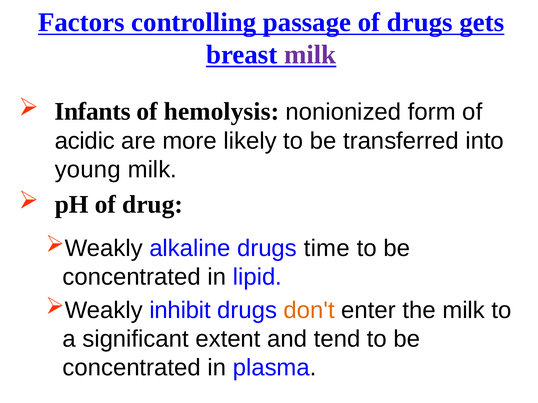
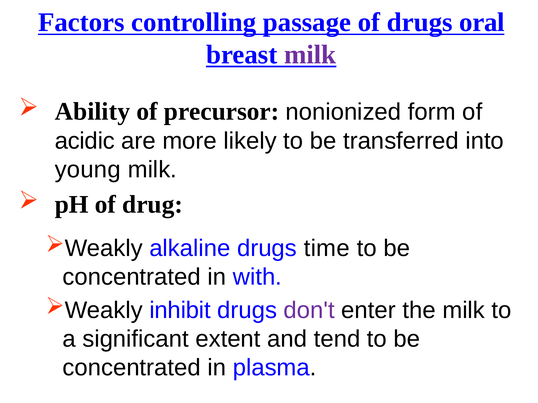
gets: gets -> oral (482, 22)
Infants: Infants -> Ability (92, 112)
hemolysis: hemolysis -> precursor (222, 112)
lipid: lipid -> with (257, 277)
don't colour: orange -> purple (309, 311)
